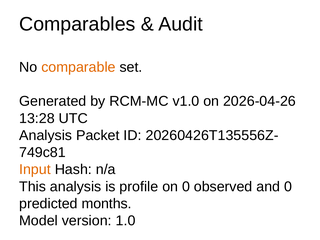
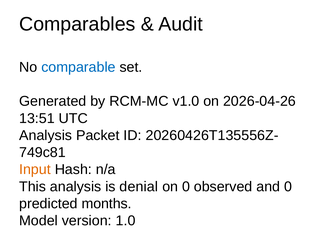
comparable colour: orange -> blue (78, 67)
13:28: 13:28 -> 13:51 (37, 118)
profile: profile -> denial (139, 187)
